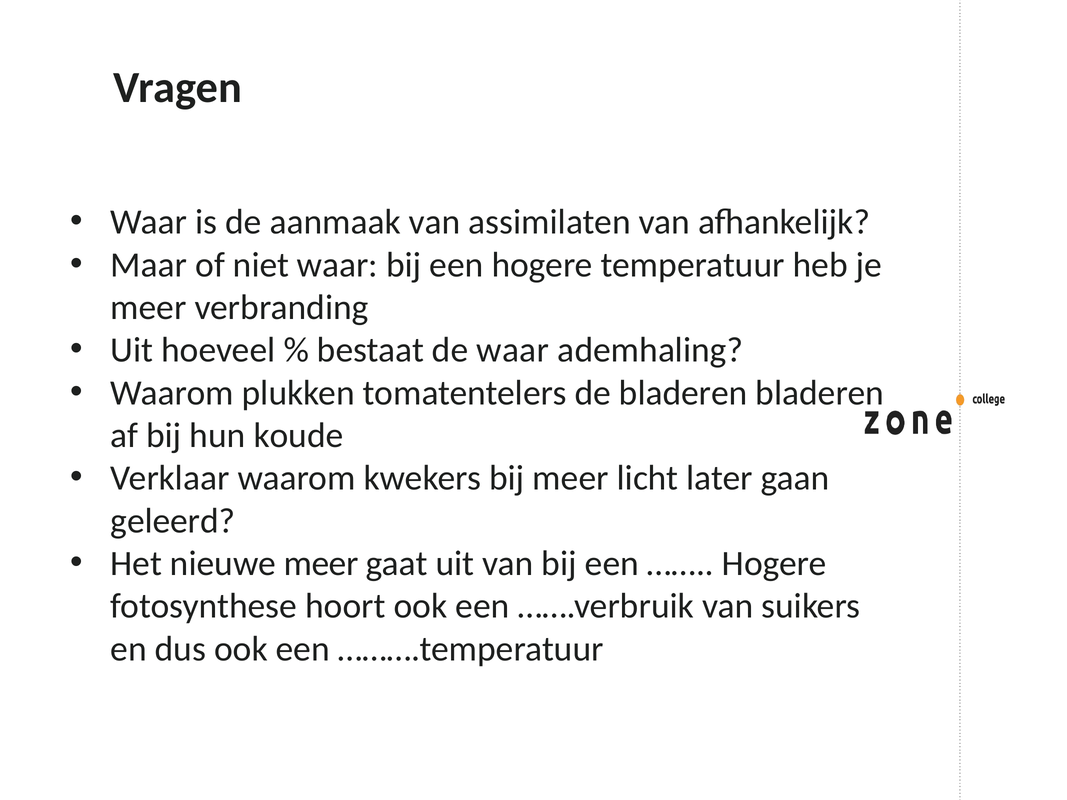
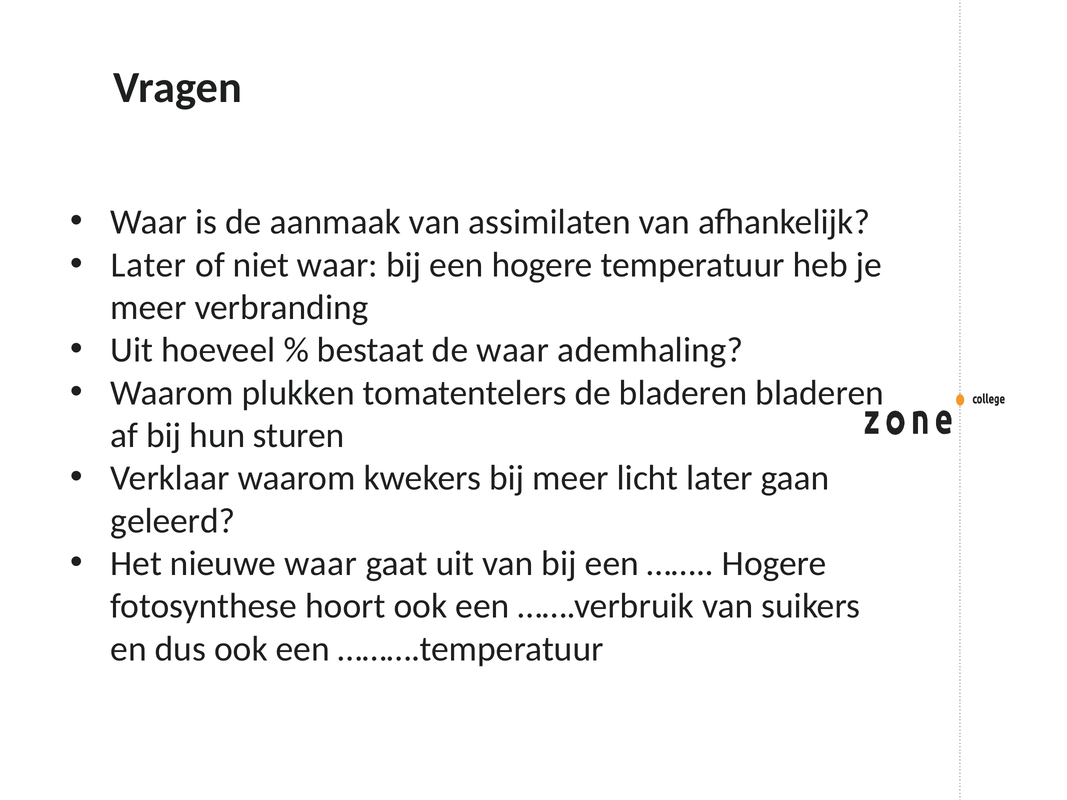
Maar: Maar -> Later (149, 265)
koude: koude -> sturen (299, 436)
nieuwe meer: meer -> waar (321, 564)
